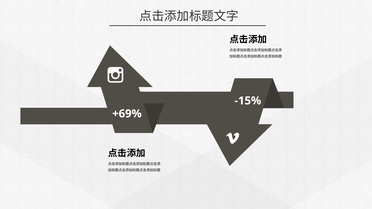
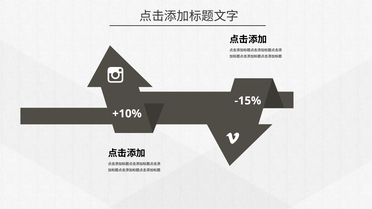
+69%: +69% -> +10% (127, 114)
